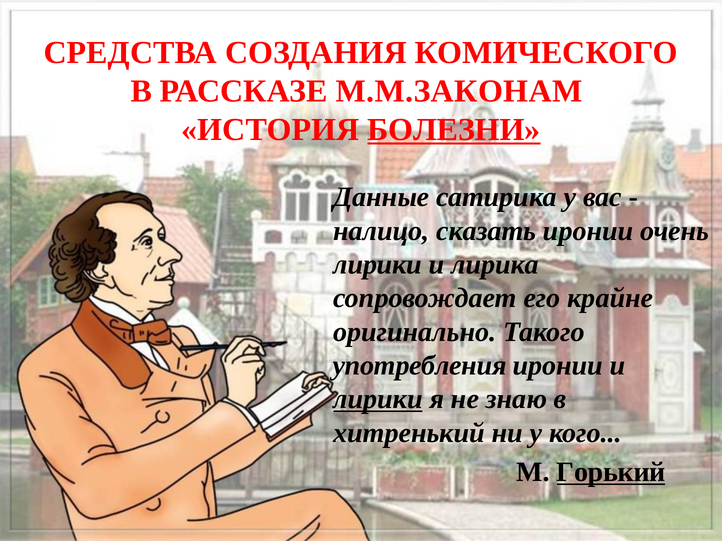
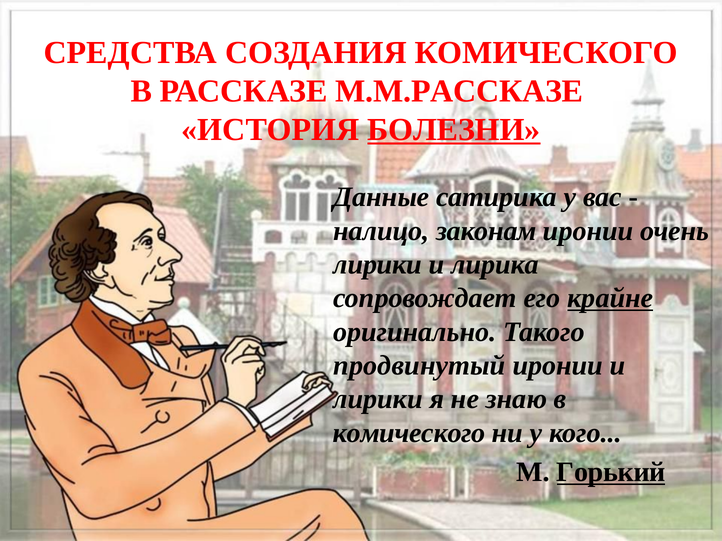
М.М.ЗАКОНАМ: М.М.ЗАКОНАМ -> М.М.РАССКАЗЕ (459, 91)
сказать: сказать -> законам (486, 231)
крайне underline: none -> present (610, 298)
употребления: употребления -> продвинутый (419, 366)
лирики underline: present -> none (378, 400)
хитренький: хитренький -> комического (409, 433)
